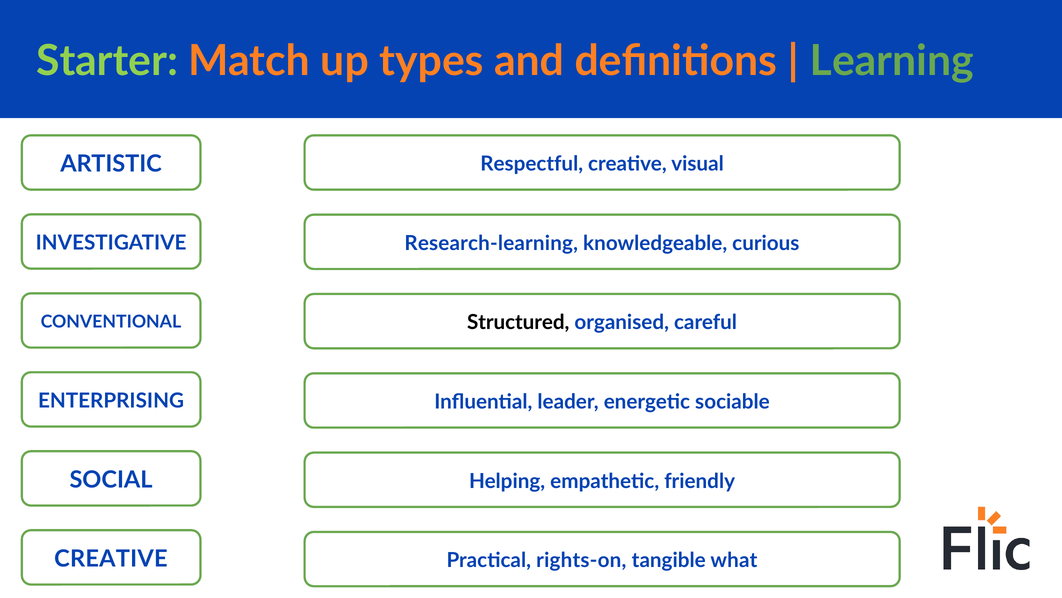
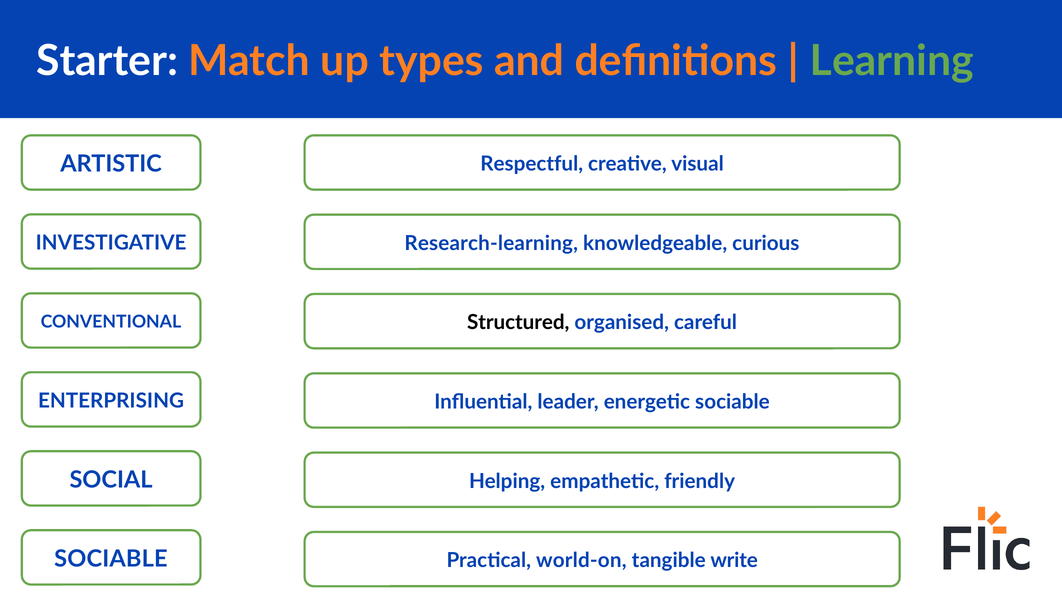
Starter colour: light green -> white (107, 61)
CREATIVE: CREATIVE -> SOCIABLE (111, 558)
rights-on: rights-on -> world-on (581, 560)
what: what -> write (734, 560)
